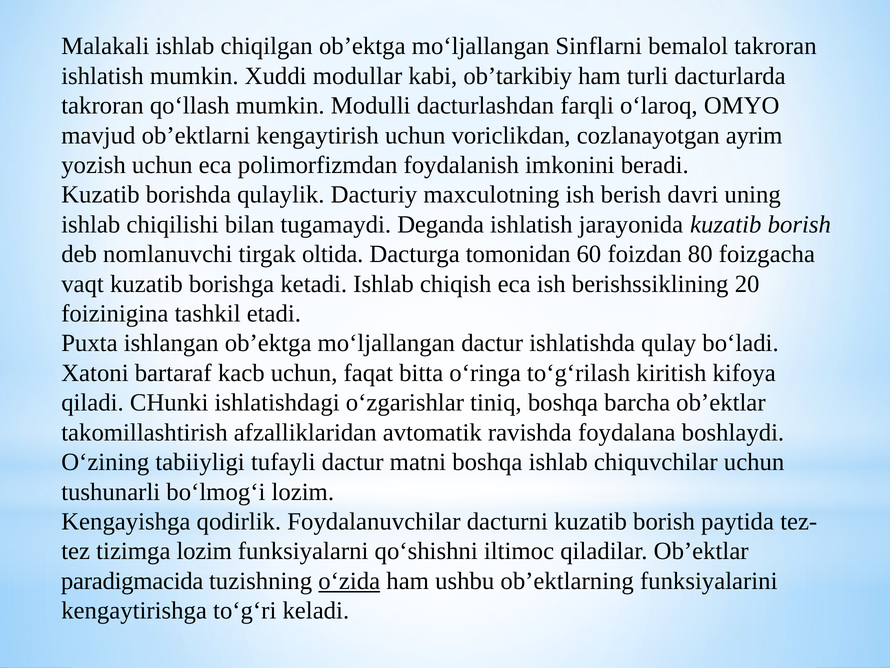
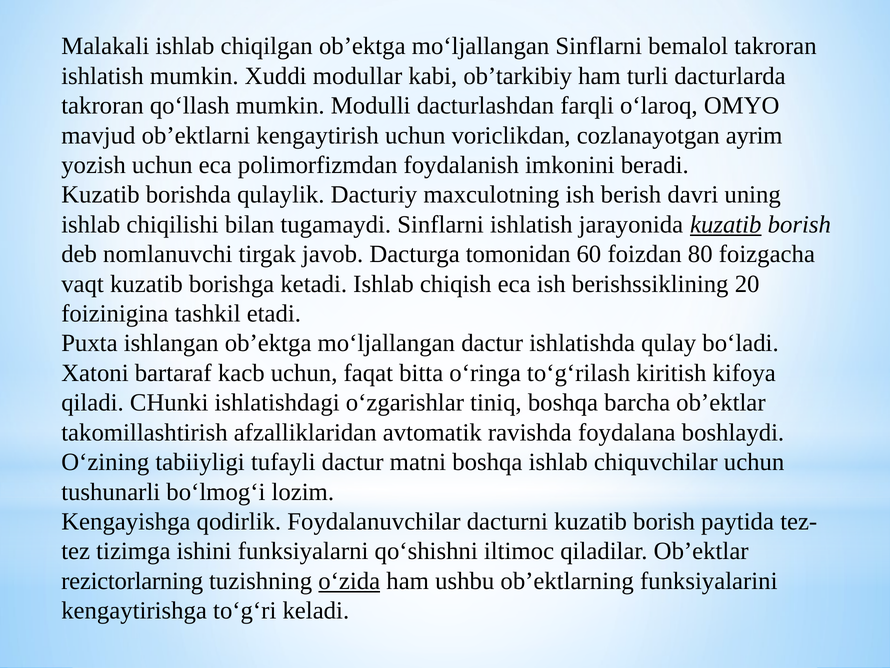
tugamaydi Deganda: Deganda -> Sinflarni (441, 224)
kuzatib underline: none -> present (726, 224)
oltida: oltida -> javob (333, 254)
tizimga lozim: lozim -> ishini (204, 551)
paradigmacida: paradigmacida -> rezictorlarning (132, 580)
